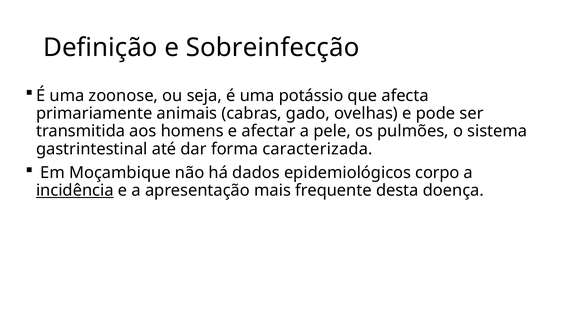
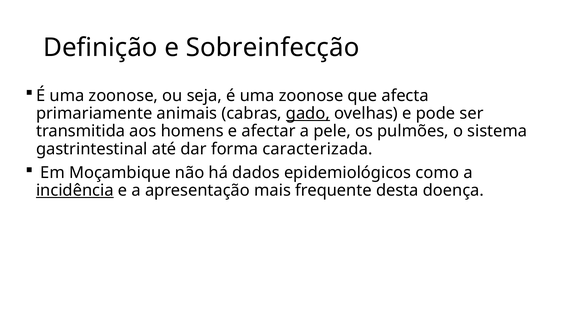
seja é uma potássio: potássio -> zoonose (311, 96)
gado underline: none -> present (308, 114)
corpo: corpo -> como (437, 173)
